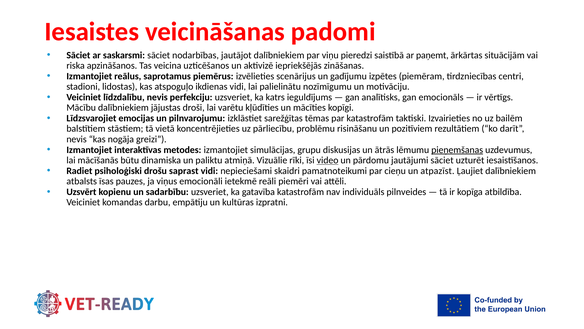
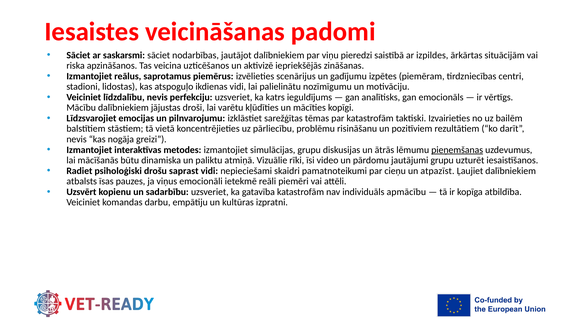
paņemt: paņemt -> izpildes (432, 55)
video underline: present -> none (328, 160)
jautājumi sāciet: sāciet -> grupu (442, 160)
pilnveides: pilnveides -> apmācību (406, 192)
